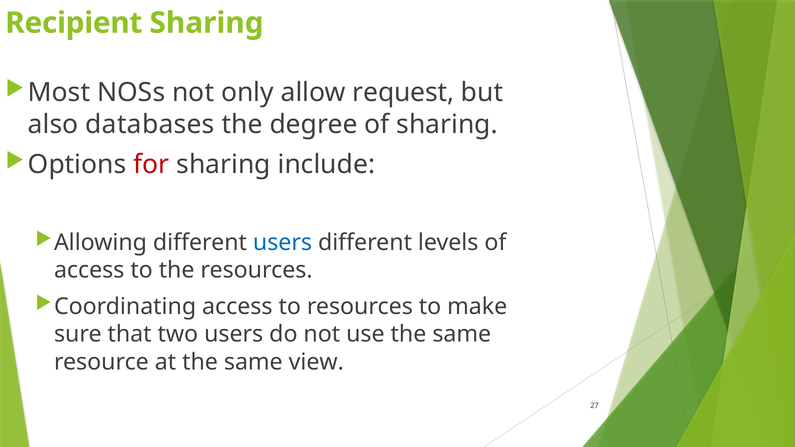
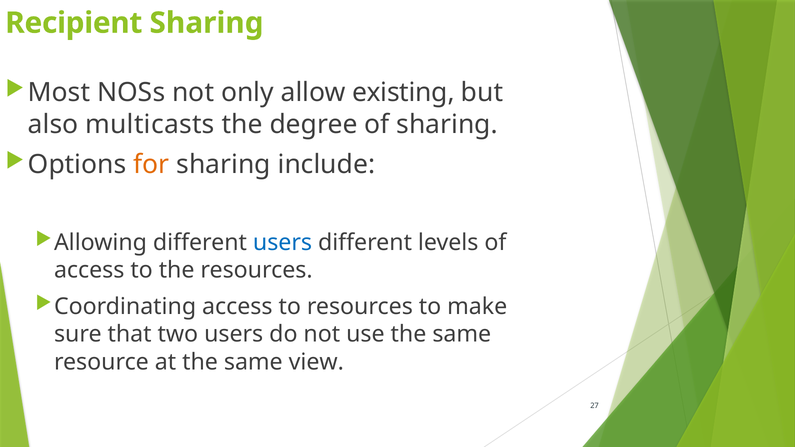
request: request -> existing (403, 93)
databases: databases -> multicasts (150, 125)
for colour: red -> orange (151, 165)
